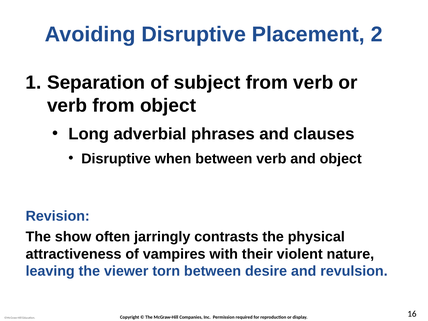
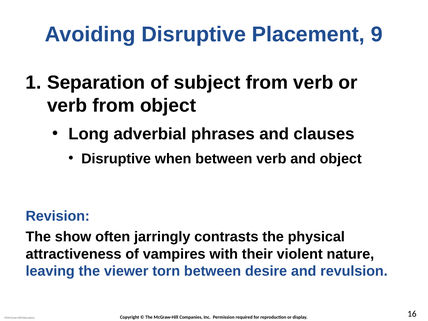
2: 2 -> 9 (377, 34)
